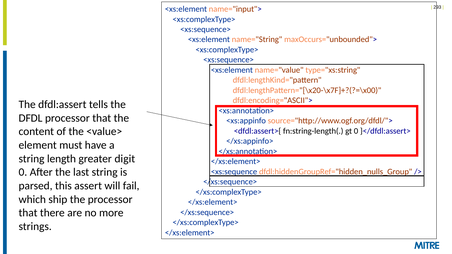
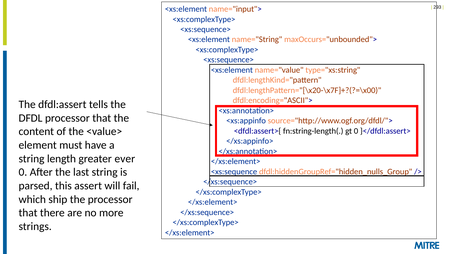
digit: digit -> ever (125, 159)
